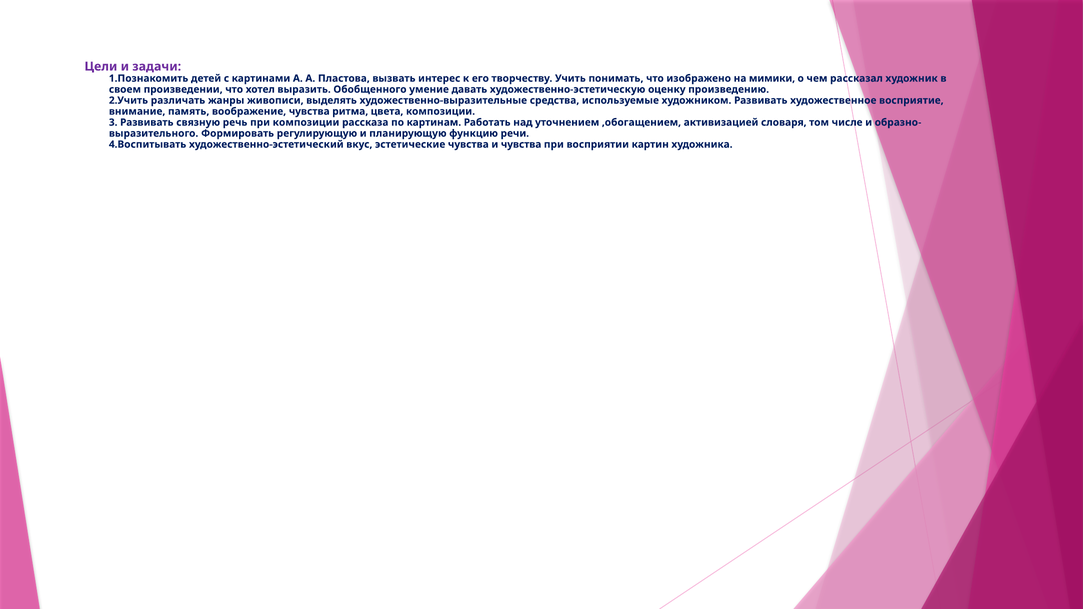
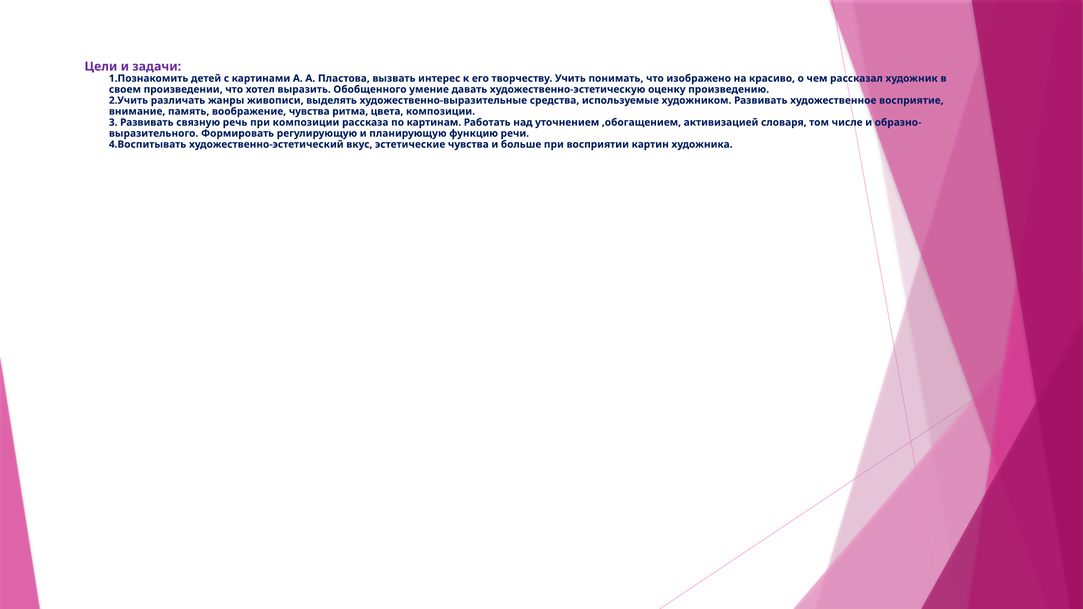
мимики: мимики -> красиво (772, 78)
и чувства: чувства -> больше (521, 144)
